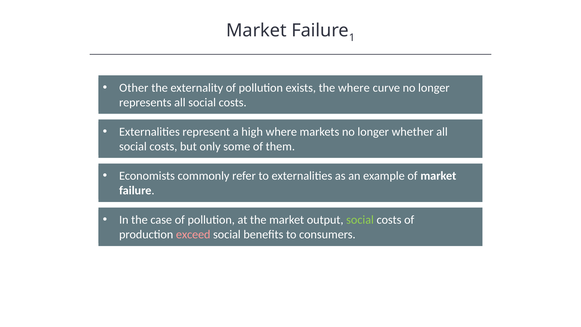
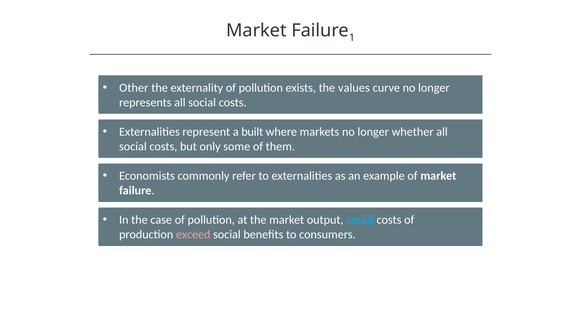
the where: where -> values (354, 88)
high: high -> built (252, 132)
social colour: light green -> light blue (360, 220)
